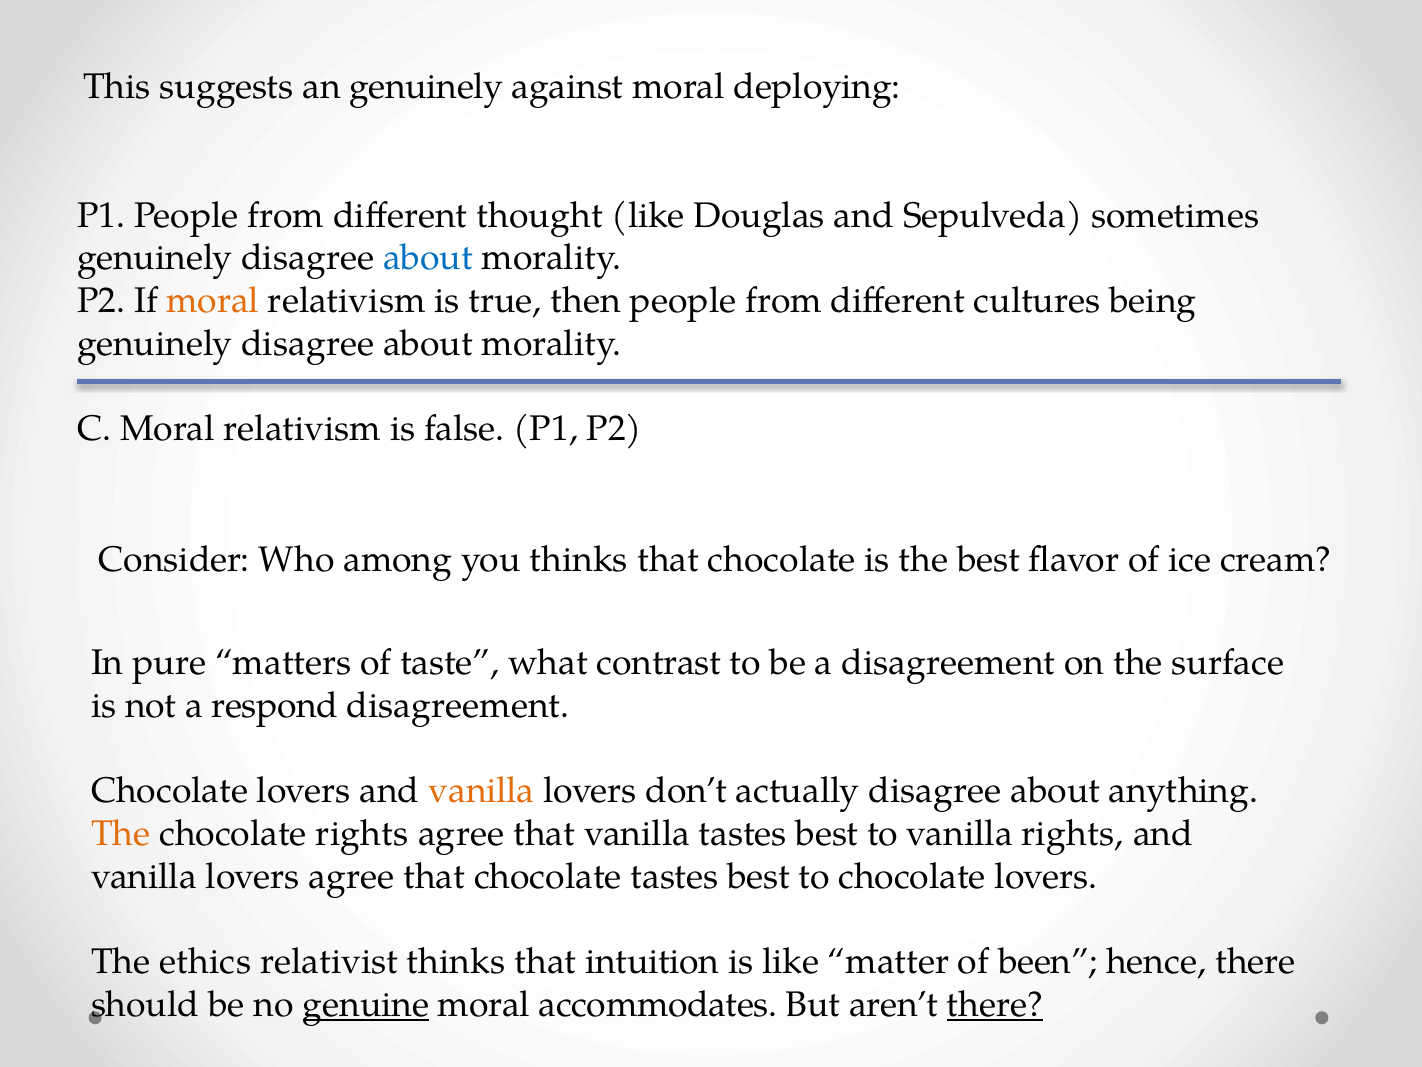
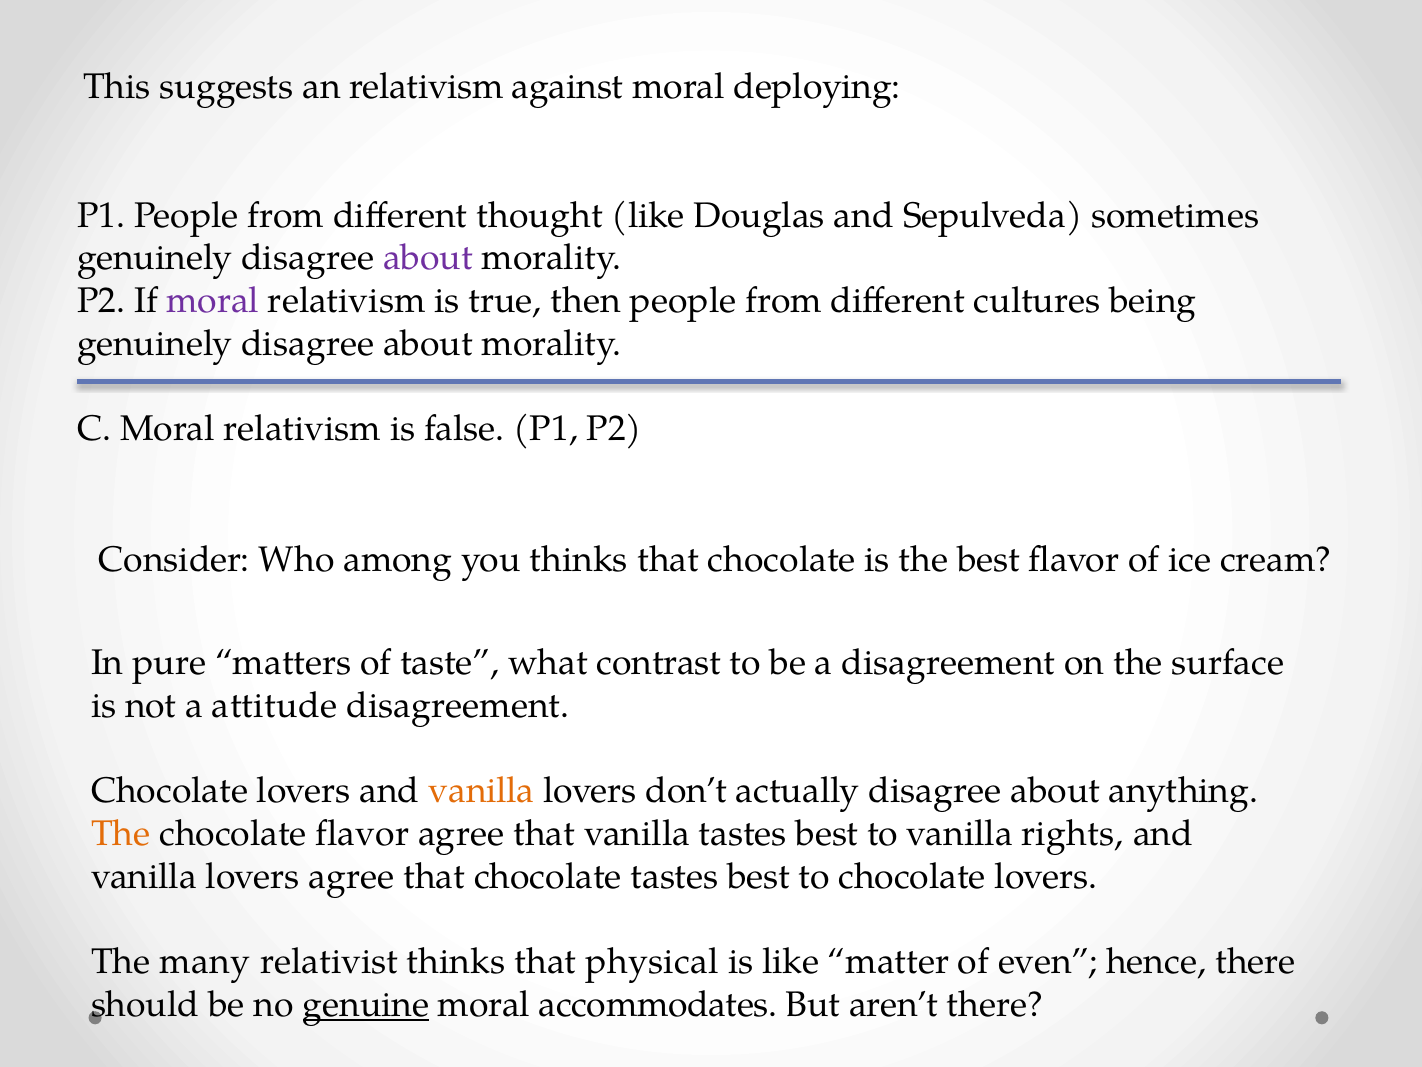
an genuinely: genuinely -> relativism (426, 87)
about colour: blue -> purple (428, 258)
moral colour: orange -> purple (213, 301)
respond: respond -> attitude (275, 705)
chocolate rights: rights -> flavor (362, 833)
ethics: ethics -> many (205, 961)
intuition: intuition -> physical (652, 961)
been: been -> even (1048, 961)
there underline: present -> none (995, 1004)
